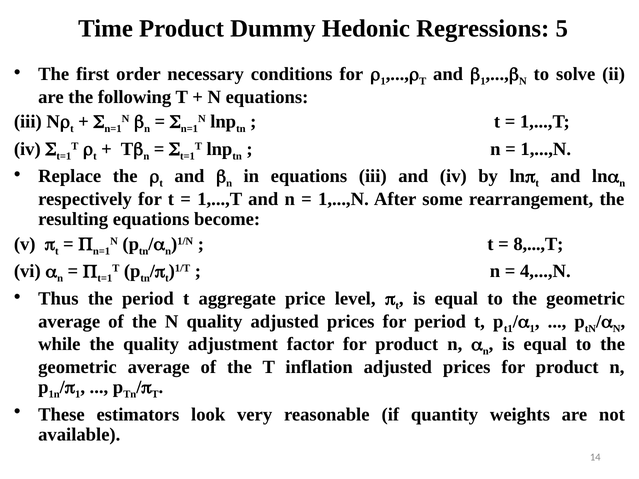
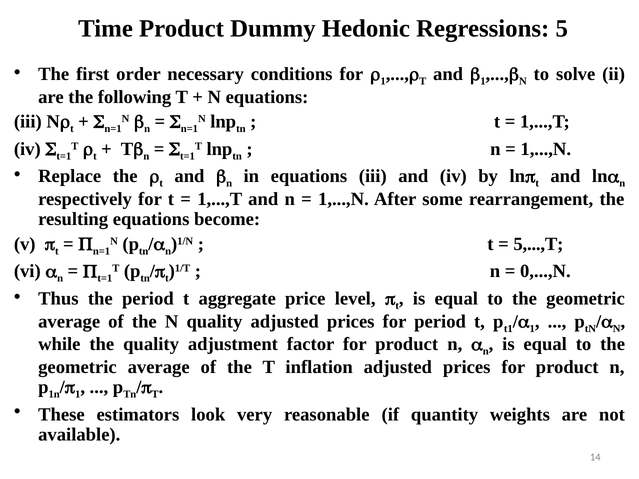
8,...,T: 8,...,T -> 5,...,T (538, 244)
4,...,N: 4,...,N -> 0,...,N (545, 271)
